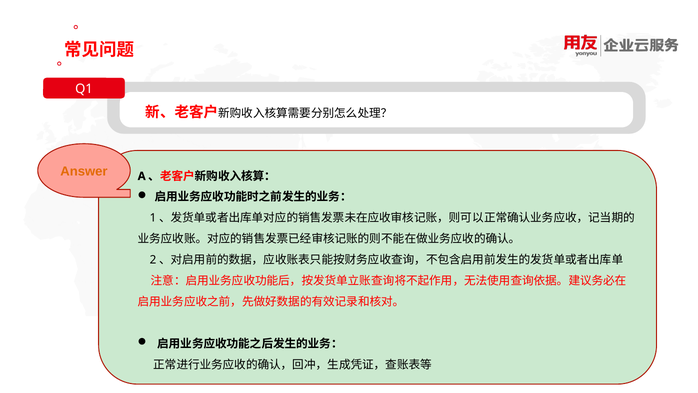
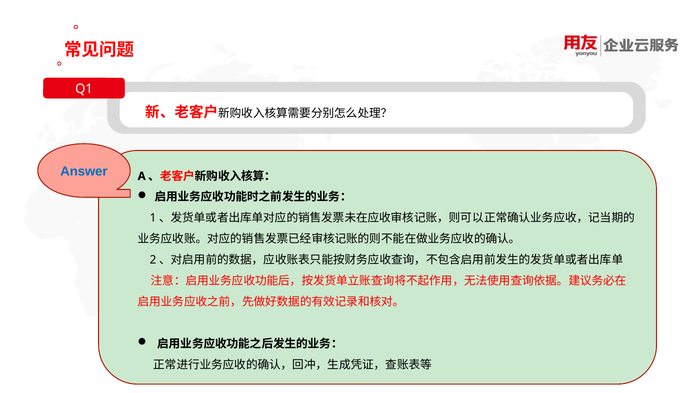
Answer colour: orange -> blue (84, 171)
